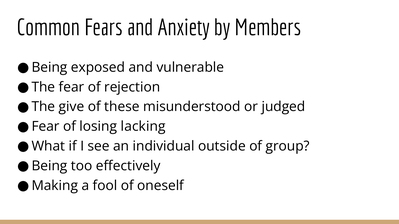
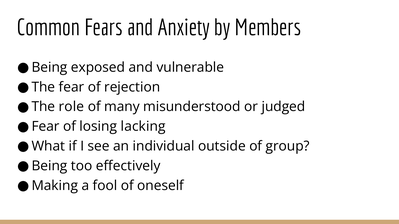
give: give -> role (71, 107)
these: these -> many (122, 107)
